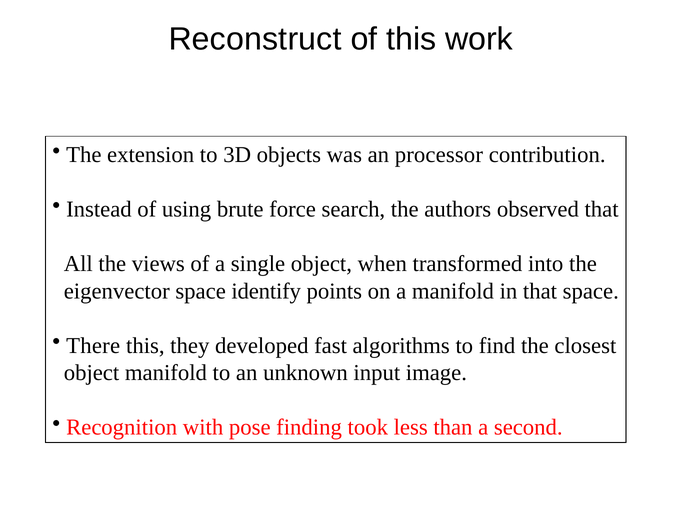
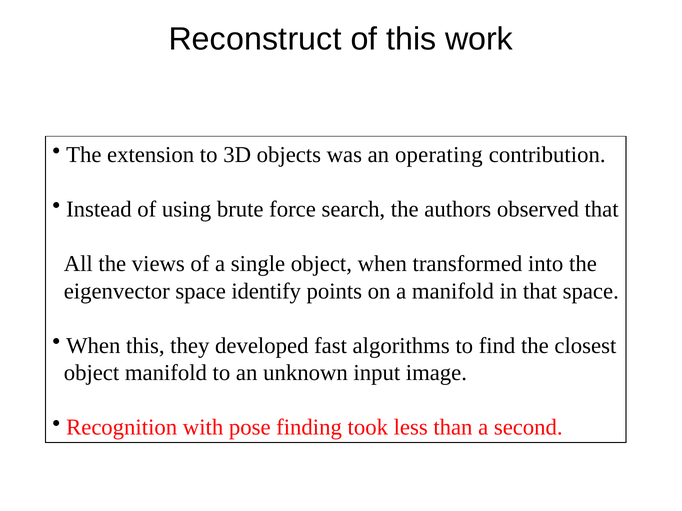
processor: processor -> operating (439, 155)
There: There -> When (93, 346)
